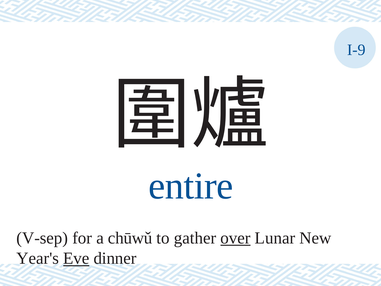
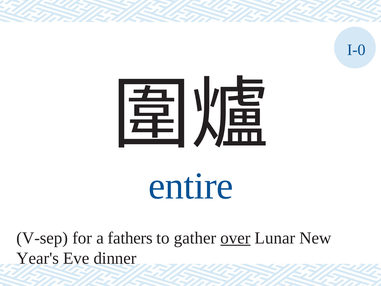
I-9: I-9 -> I-0 (356, 50)
chūwǔ: chūwǔ -> fathers (130, 238)
Eve underline: present -> none (76, 258)
